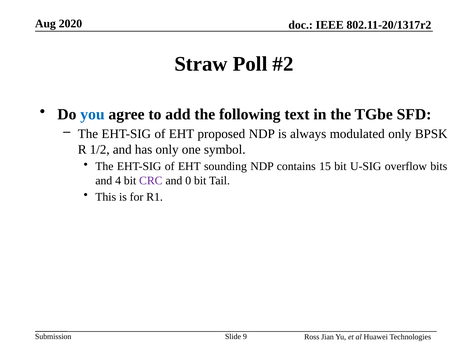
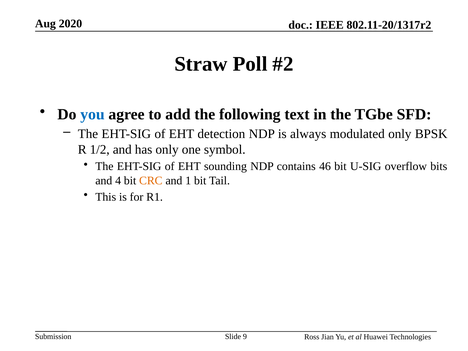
proposed: proposed -> detection (221, 134)
15: 15 -> 46 (325, 166)
CRC colour: purple -> orange (151, 181)
0: 0 -> 1 (188, 181)
